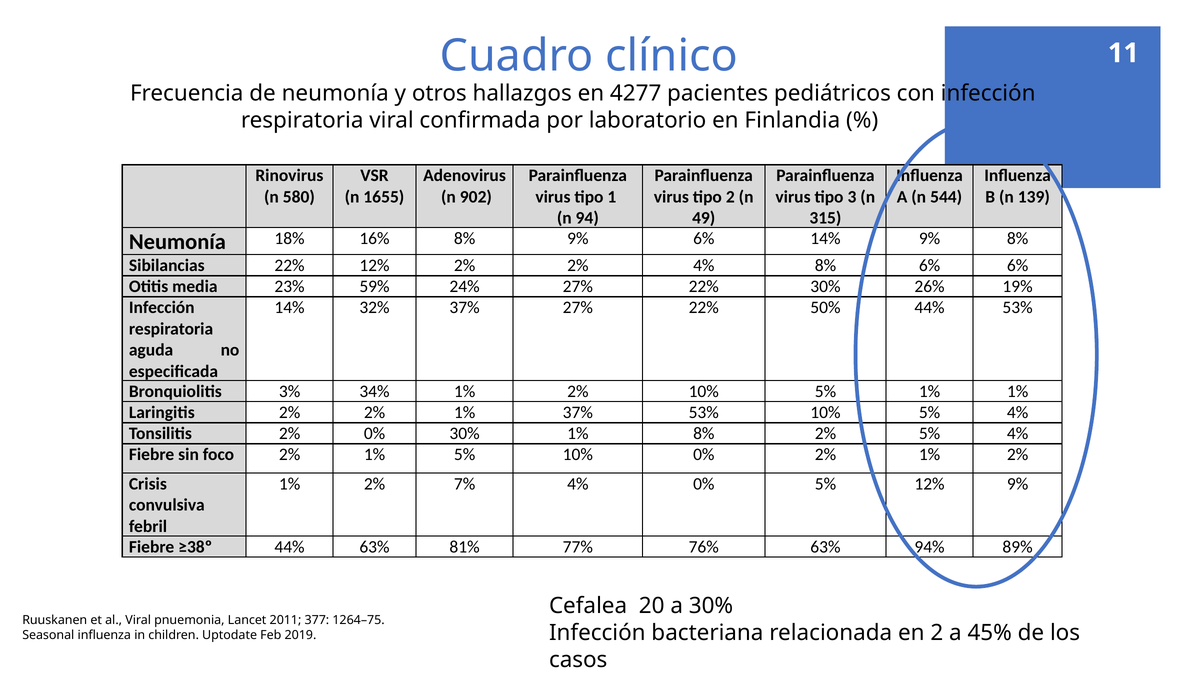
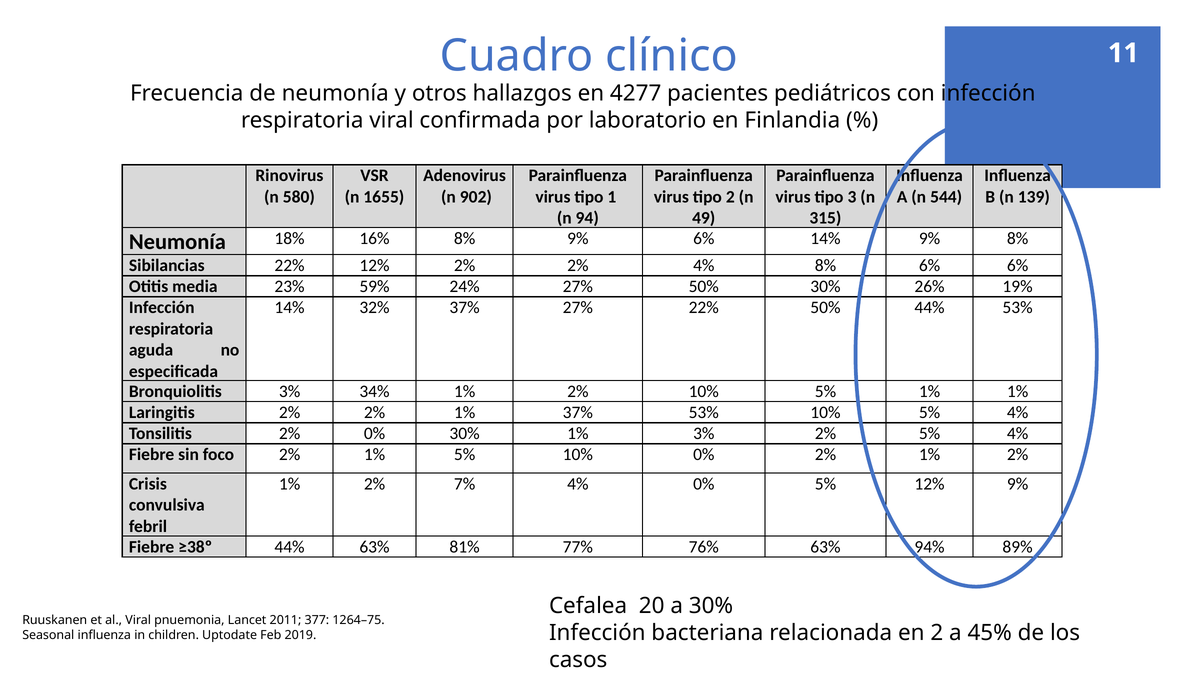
24% 27% 22%: 22% -> 50% (704, 287)
1% 8%: 8% -> 3% (704, 434)
